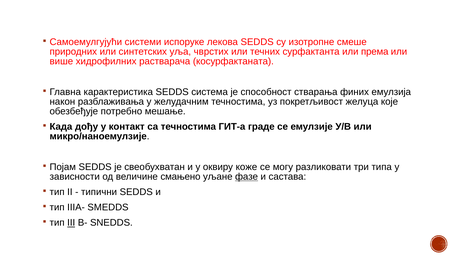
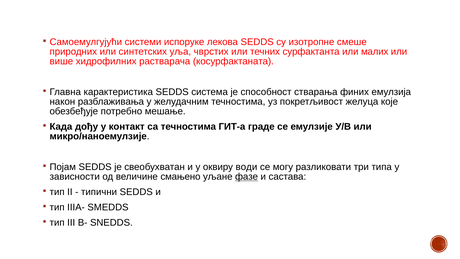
према: према -> малих (375, 52)
коже: коже -> води (246, 167)
III underline: present -> none (71, 223)
